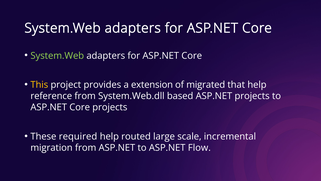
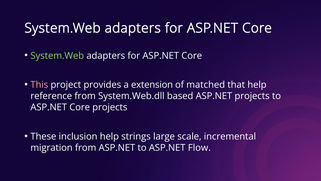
This colour: yellow -> pink (39, 85)
migrated: migrated -> matched (206, 85)
required: required -> inclusion (78, 136)
routed: routed -> strings (136, 136)
